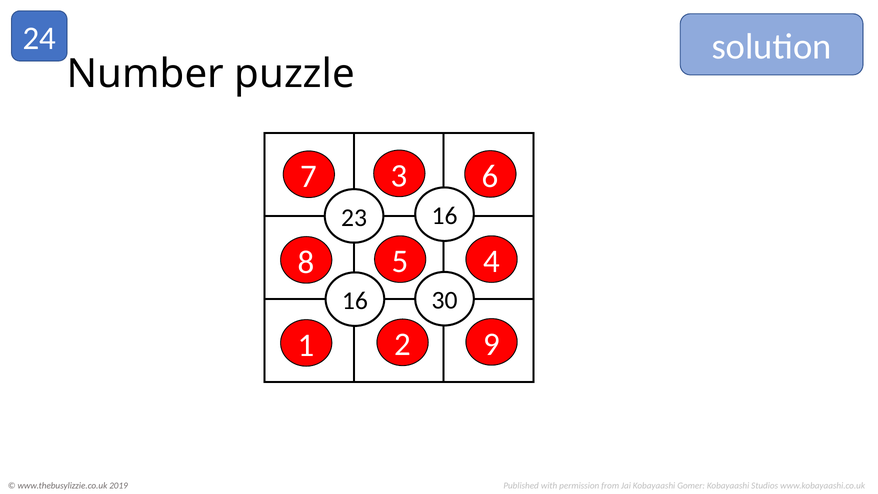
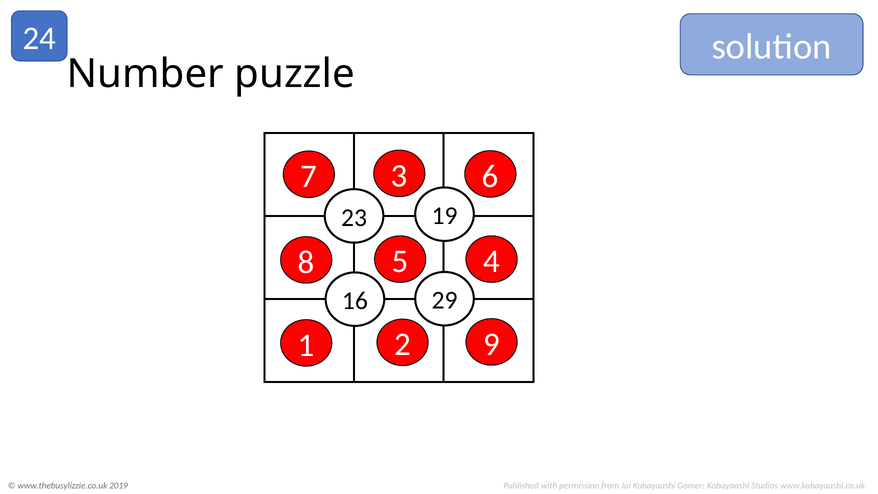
23 16: 16 -> 19 (445, 216)
30: 30 -> 29 (445, 300)
